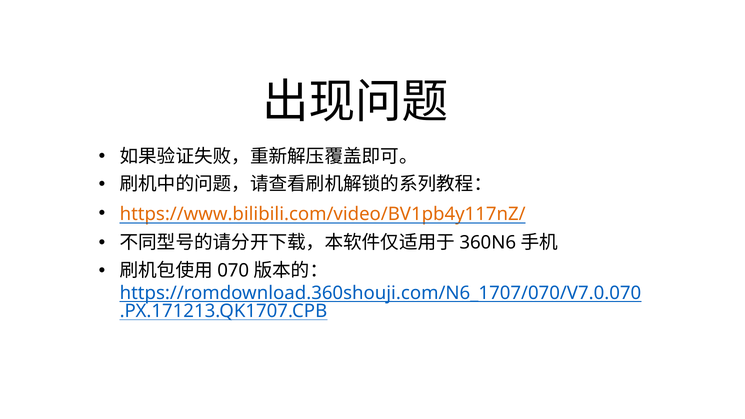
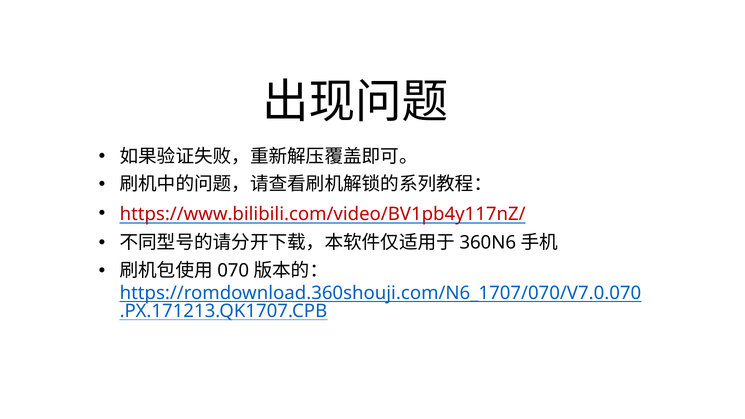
https://www.bilibili.com/video/BV1pb4y117nZ/ colour: orange -> red (323, 214)
